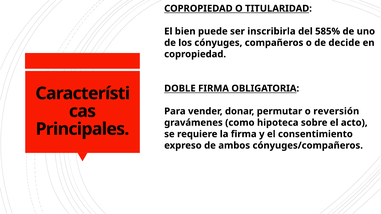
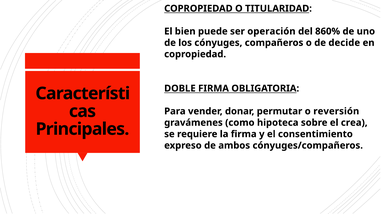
inscribirla: inscribirla -> operación (271, 31)
585%: 585% -> 860% (328, 31)
acto: acto -> crea (354, 123)
